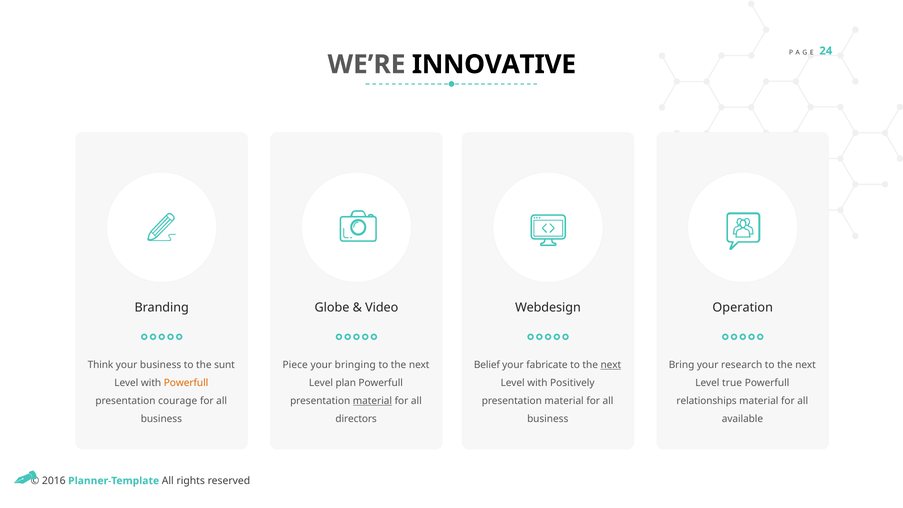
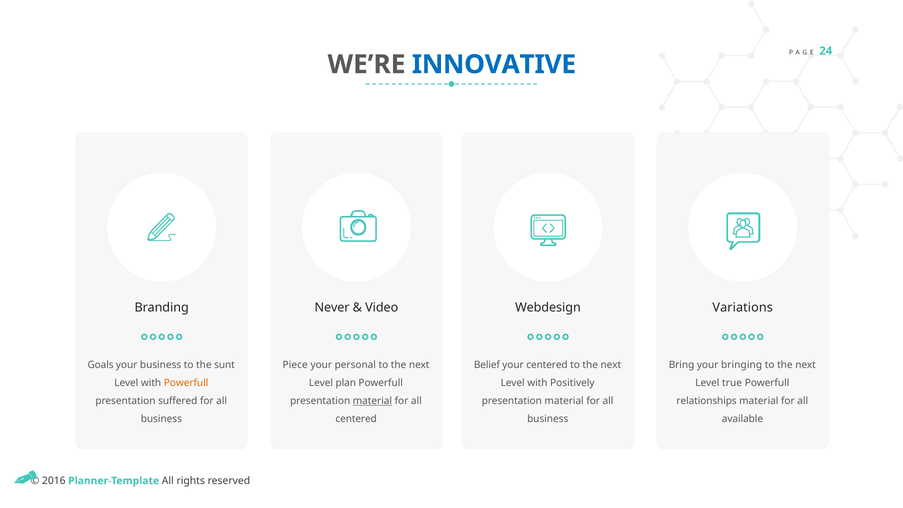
INNOVATIVE colour: black -> blue (494, 64)
Globe: Globe -> Never (332, 307)
Operation: Operation -> Variations (743, 307)
Think: Think -> Goals (101, 365)
bringing: bringing -> personal (355, 365)
your fabricate: fabricate -> centered (547, 365)
next underline: present -> none (611, 365)
research: research -> bringing (742, 365)
courage: courage -> suffered (178, 401)
directors: directors -> centered (356, 419)
